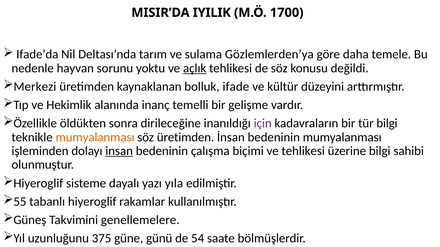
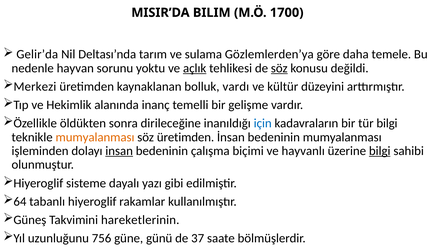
IYILIK: IYILIK -> BILIM (212, 13)
Ifade’da: Ifade’da -> Gelir’da (37, 54)
söz underline: none -> present (279, 68)
ifade: ifade -> vardı (236, 87)
için colour: purple -> blue (263, 124)
ve tehlikesi: tehlikesi -> hayvanlı (303, 151)
bilgi underline: none -> present (380, 151)
yıla: yıla -> gibi (174, 183)
55: 55 -> 64 (20, 202)
genellemelere: genellemelere -> hareketlerinin (140, 220)
375: 375 -> 756 (102, 239)
54: 54 -> 37 (198, 239)
